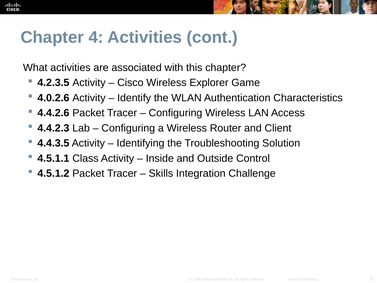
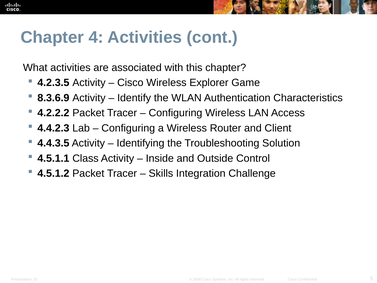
4.0.2.6: 4.0.2.6 -> 8.3.6.9 (53, 98)
4.4.2.6: 4.4.2.6 -> 4.2.2.2 (53, 113)
